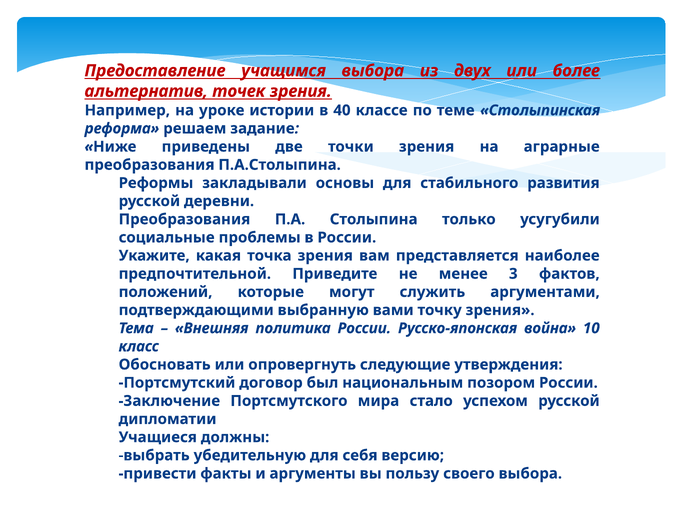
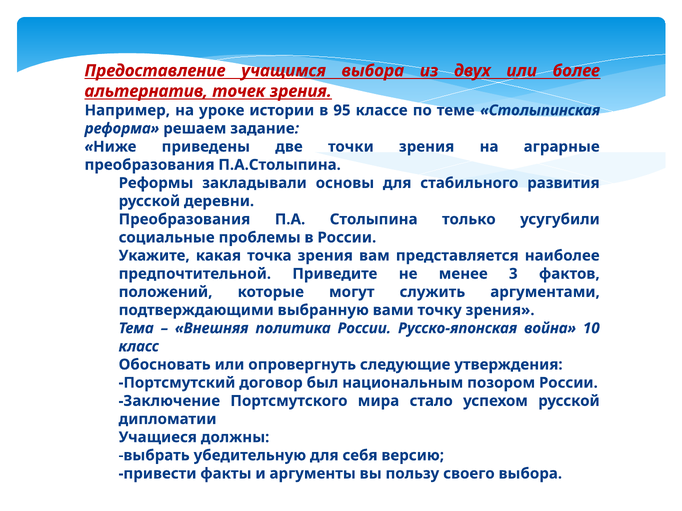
40: 40 -> 95 (342, 110)
